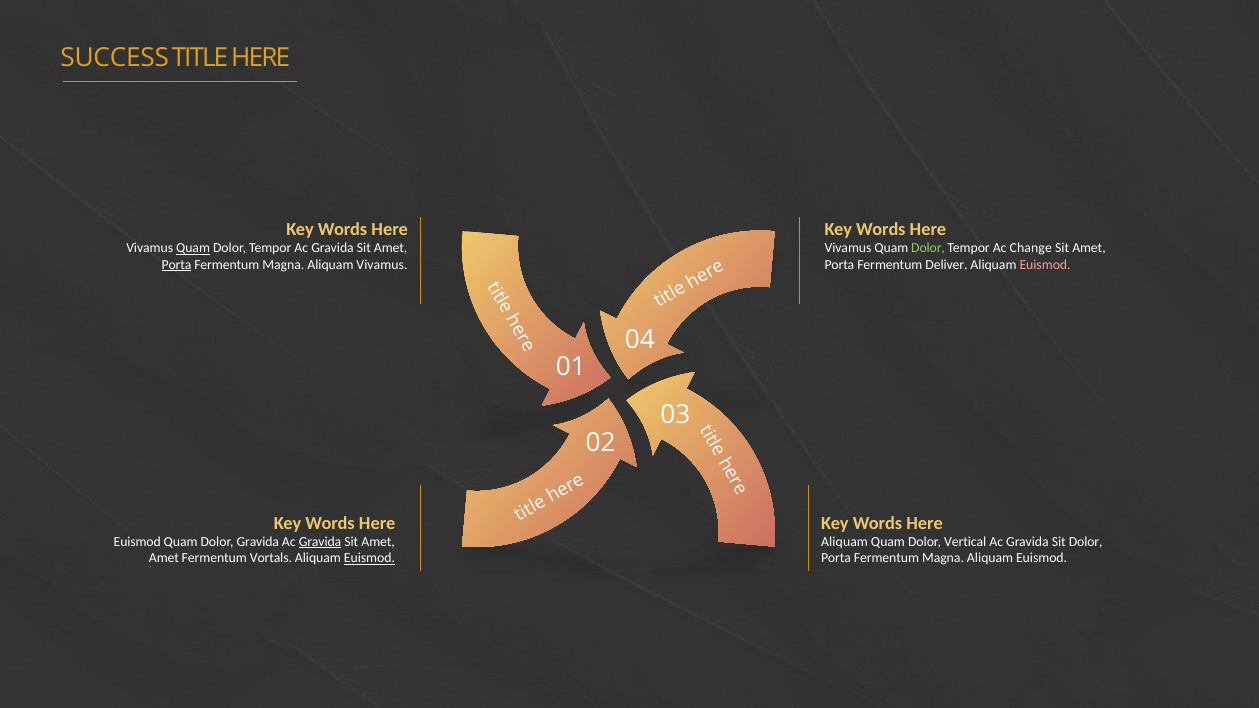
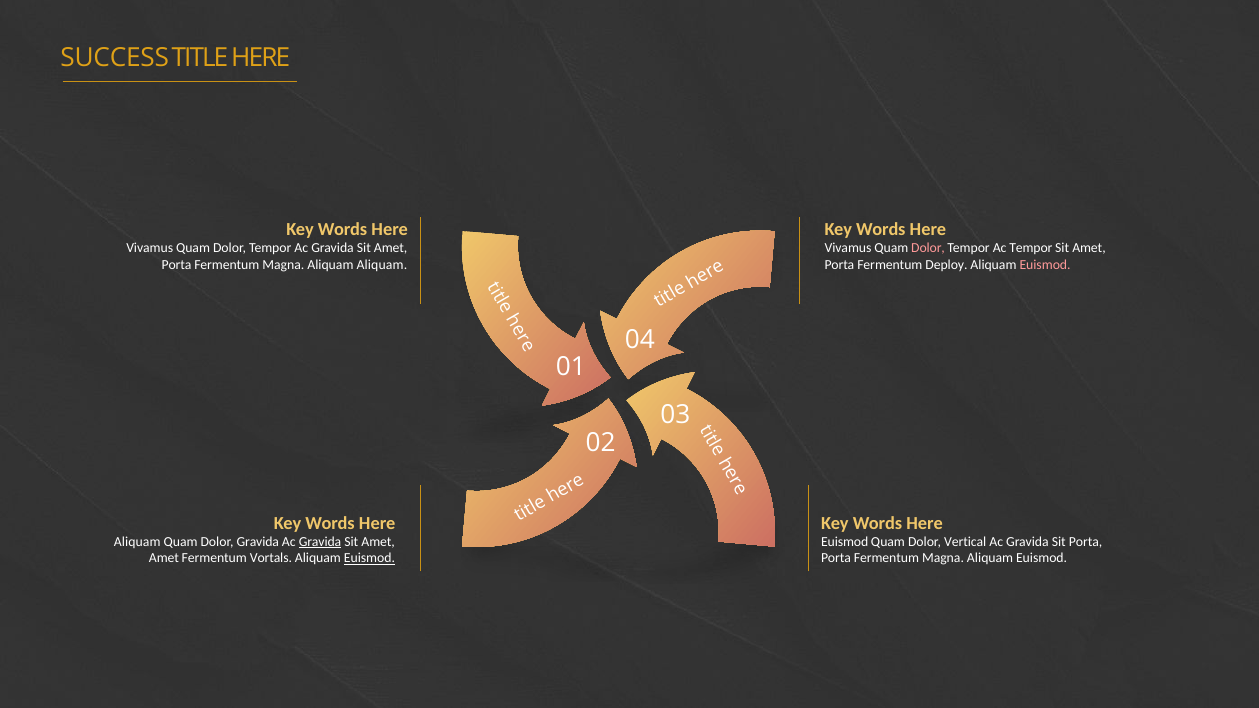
Quam underline: present -> none (193, 248)
Dolor colour: light green -> pink (928, 248)
Ac Change: Change -> Tempor (1031, 248)
Porta underline: present -> none (176, 265)
Aliquam Vivamus: Vivamus -> Aliquam (382, 265)
Deliver: Deliver -> Deploy (946, 265)
Euismod: Euismod -> Aliquam (137, 542)
Aliquam: Aliquam -> Euismod (845, 542)
Sit Dolor: Dolor -> Porta (1086, 542)
